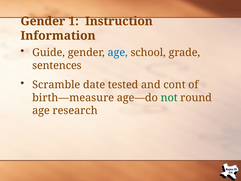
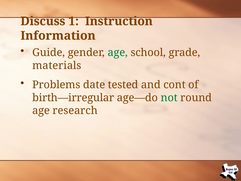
Gender: Gender -> Discuss (43, 21)
age colour: blue -> green (118, 53)
sentences: sentences -> materials (57, 65)
Scramble: Scramble -> Problems (56, 85)
birth—measure: birth—measure -> birth—irregular (73, 98)
